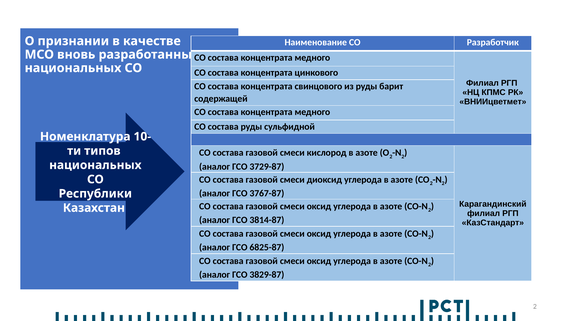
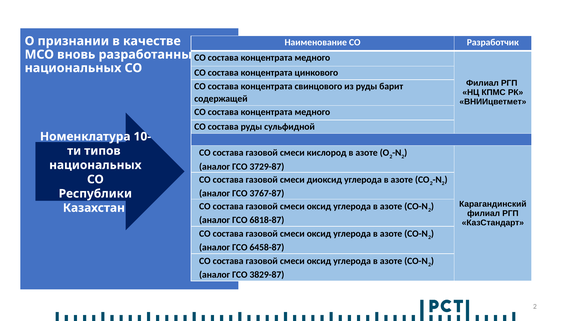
3814-87: 3814-87 -> 6818-87 (267, 220)
6825-87: 6825-87 -> 6458-87 (267, 248)
